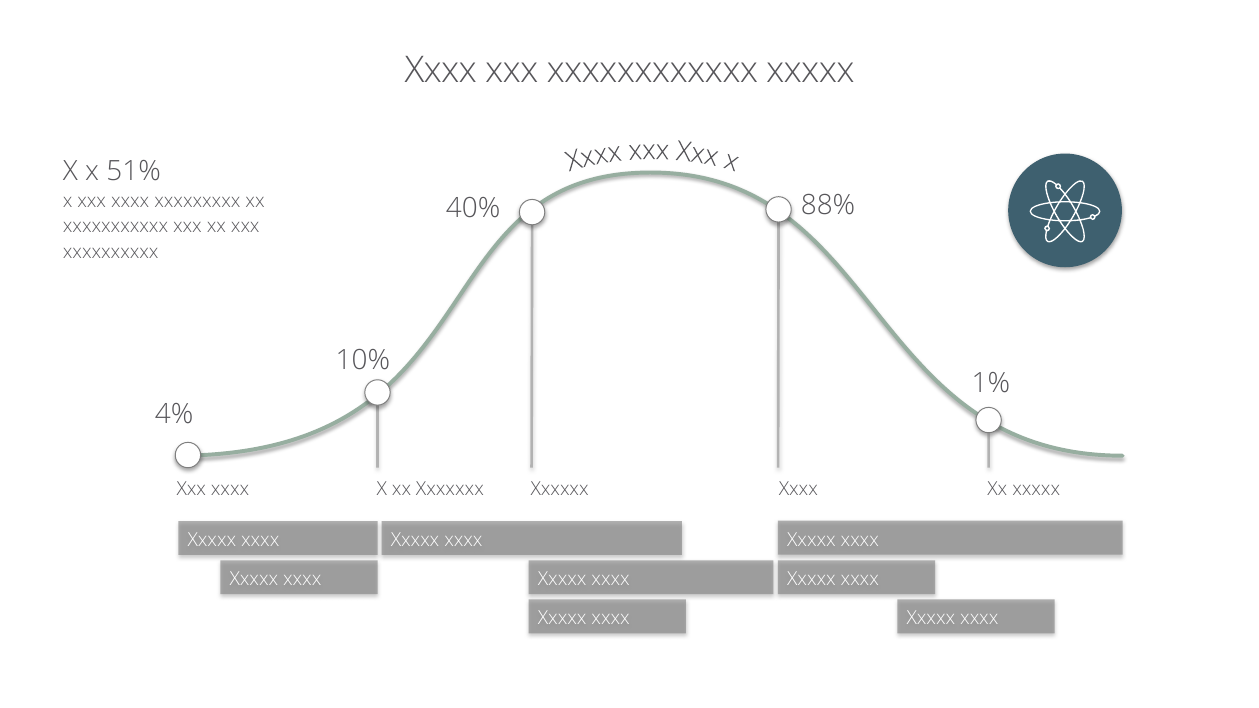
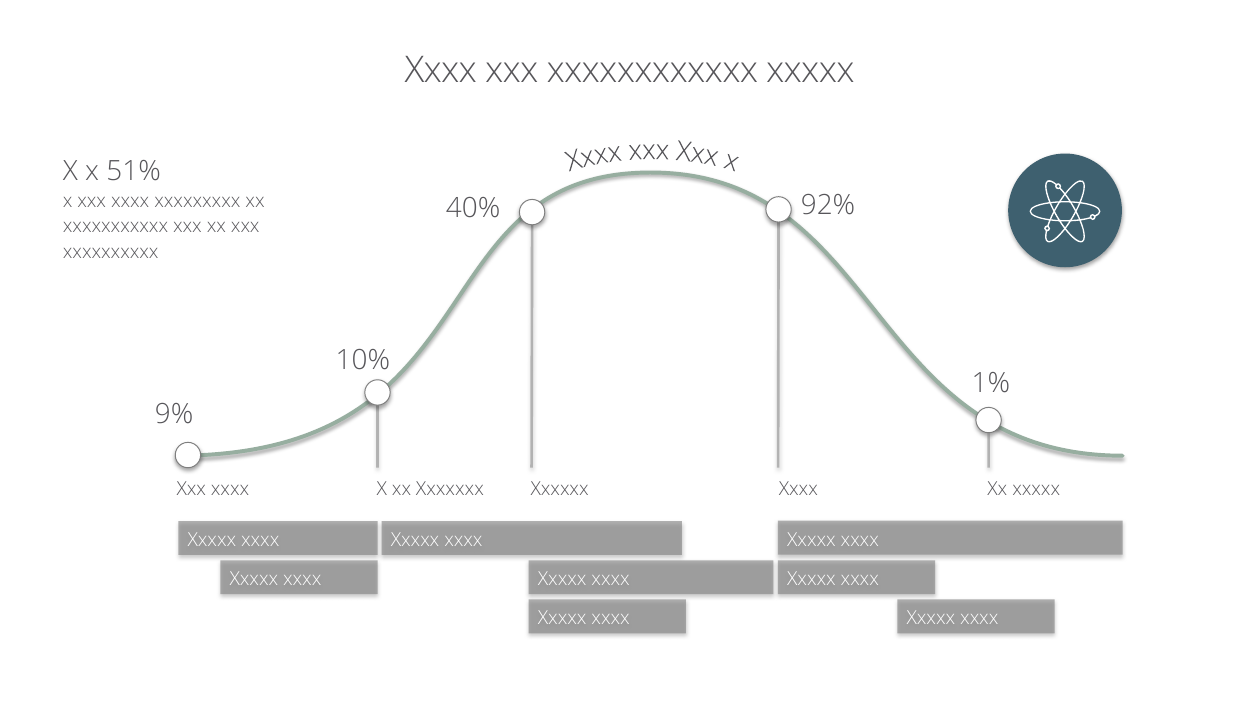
88%: 88% -> 92% (828, 205)
4%: 4% -> 9% (174, 414)
